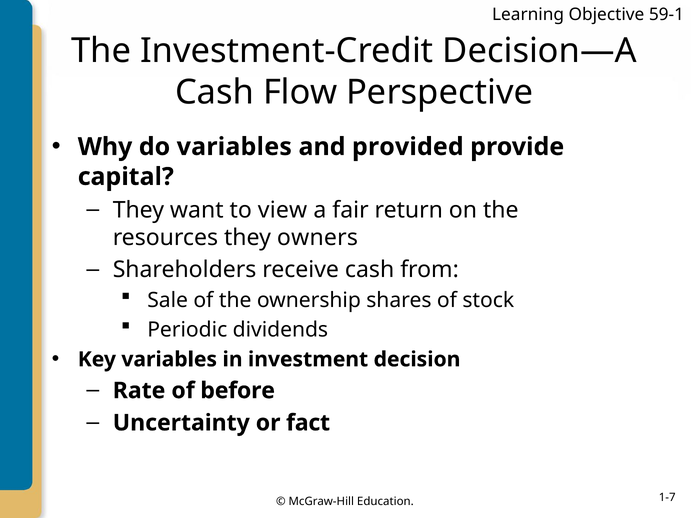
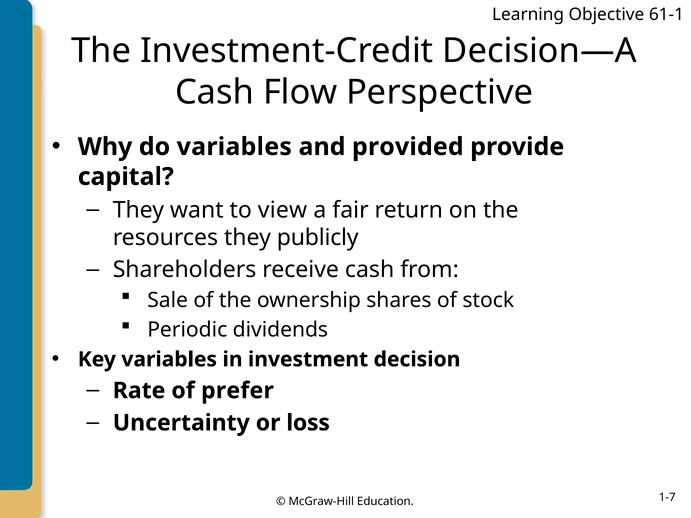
59-1: 59-1 -> 61-1 (666, 15)
owners: owners -> publicly (318, 238)
before: before -> prefer (237, 391)
fact: fact -> loss (308, 423)
